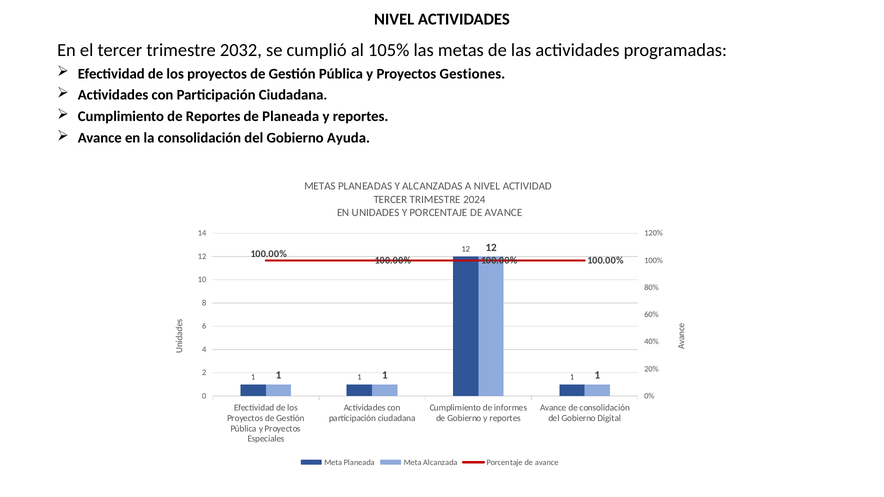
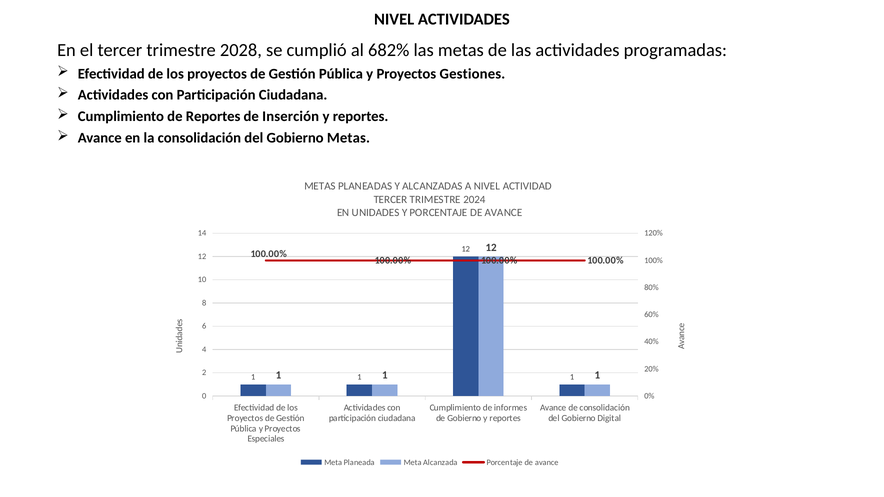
2032: 2032 -> 2028 (241, 50)
105%: 105% -> 682% (389, 50)
de Planeada: Planeada -> Inserción (291, 117)
Gobierno Ayuda: Ayuda -> Metas (348, 138)
